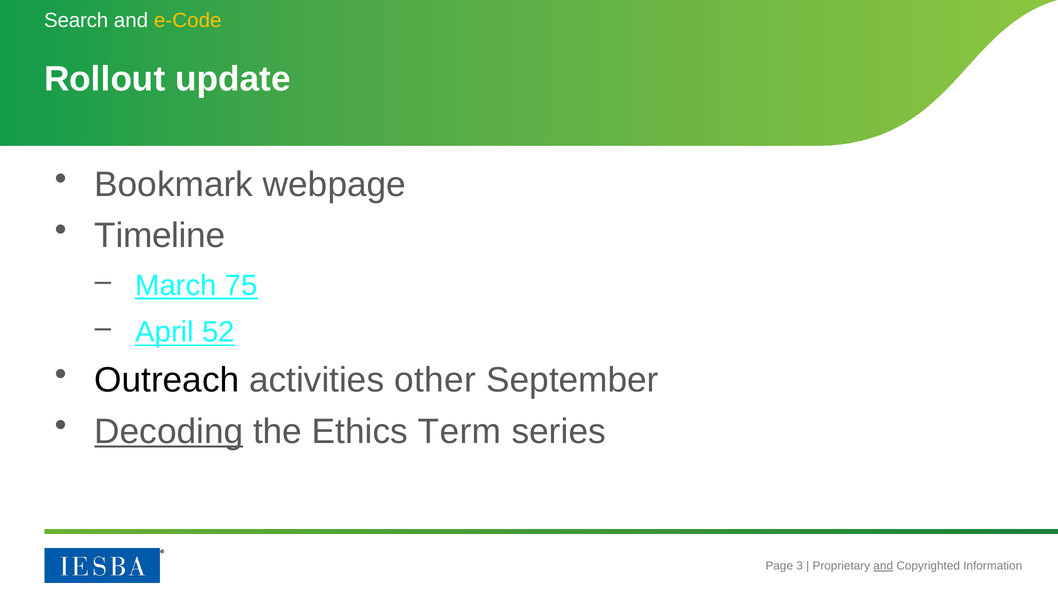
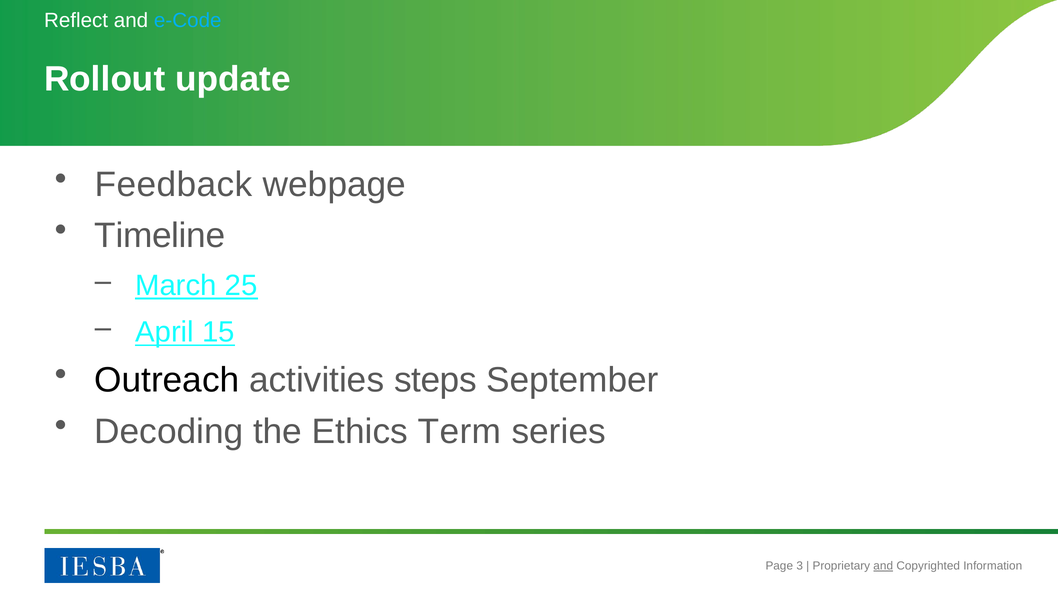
Search: Search -> Reflect (76, 20)
e-Code colour: yellow -> light blue (188, 20)
Bookmark: Bookmark -> Feedback (174, 185)
75: 75 -> 25 (241, 286)
52: 52 -> 15 (218, 332)
other: other -> steps (435, 380)
Decoding underline: present -> none (169, 432)
